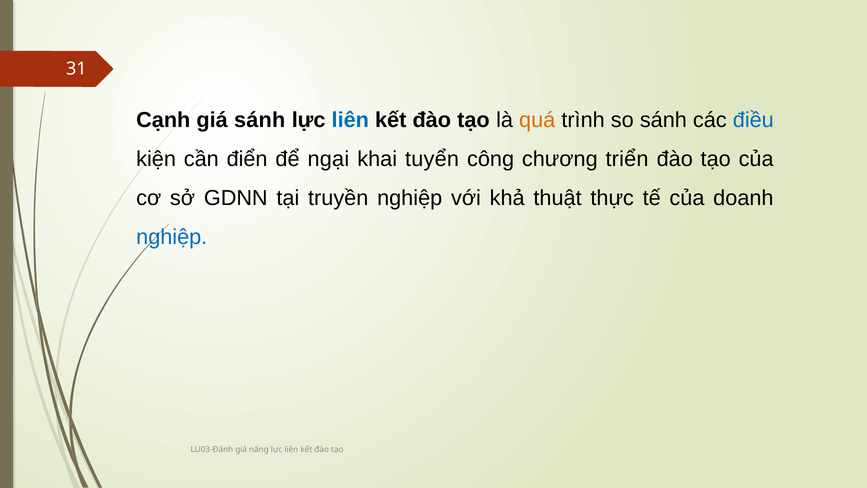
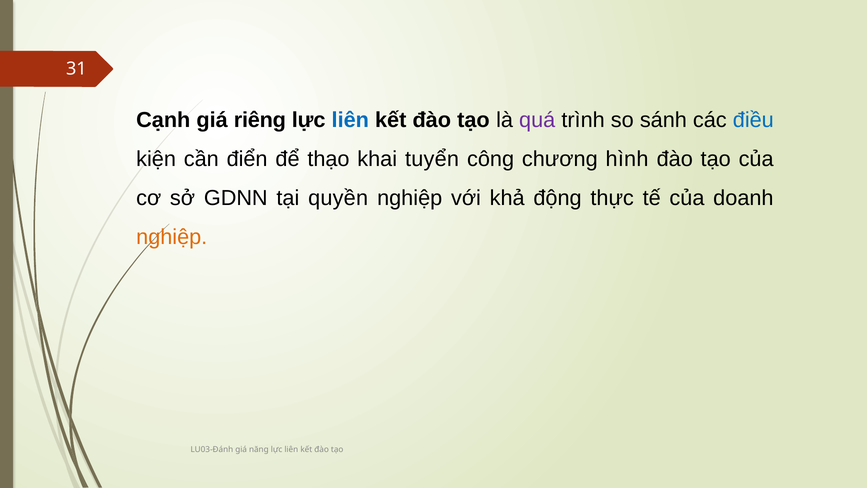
giá sánh: sánh -> riêng (260, 120)
quá colour: orange -> purple (537, 120)
ngại: ngại -> thạo (329, 159)
triển: triển -> hình (627, 159)
truyền: truyền -> quyền (338, 198)
thuật: thuật -> động (558, 198)
nghiệp colour: blue -> orange (172, 237)
